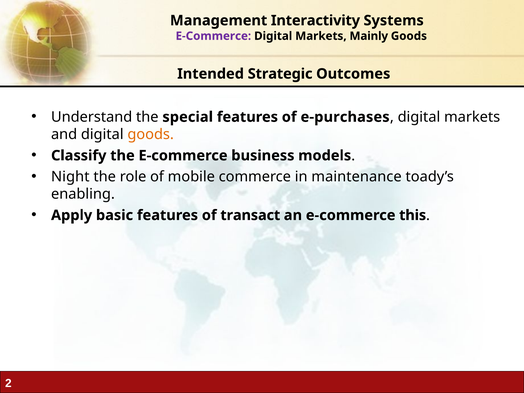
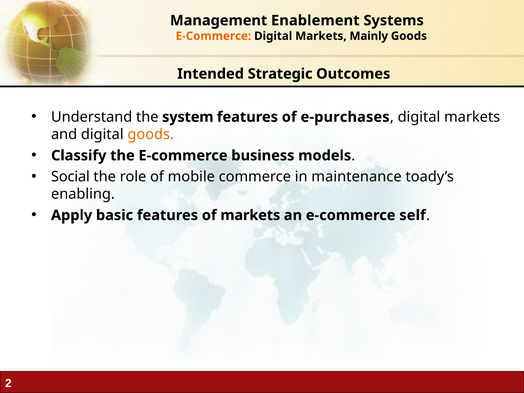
Interactivity: Interactivity -> Enablement (315, 21)
E-Commerce colour: purple -> orange (213, 36)
special: special -> system (188, 117)
Night: Night -> Social (70, 177)
of transact: transact -> markets (250, 215)
this: this -> self (413, 215)
